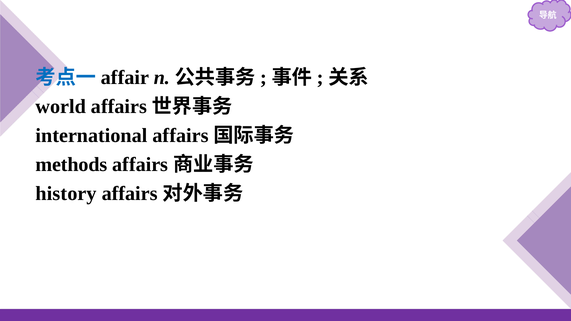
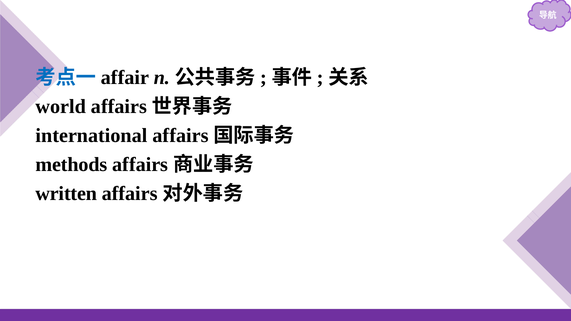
history: history -> written (66, 194)
